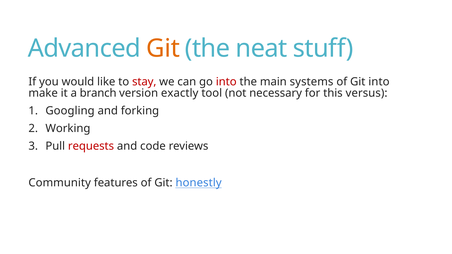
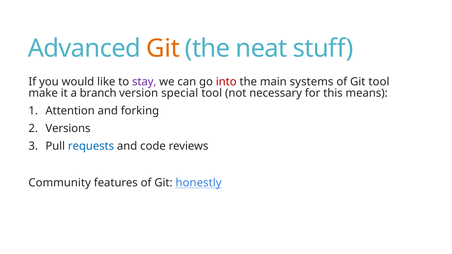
stay colour: red -> purple (144, 82)
Git into: into -> tool (379, 82)
exactly: exactly -> special (180, 93)
versus: versus -> means (367, 93)
Googling: Googling -> Attention (70, 111)
Working: Working -> Versions (68, 129)
requests colour: red -> blue (91, 146)
